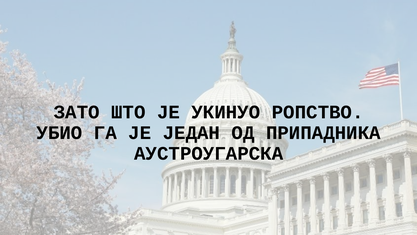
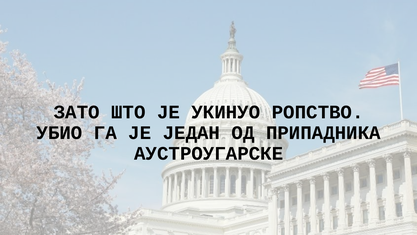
АУСТРОУГАРСКА: АУСТРОУГАРСКА -> АУСТРОУГАРСКЕ (209, 153)
